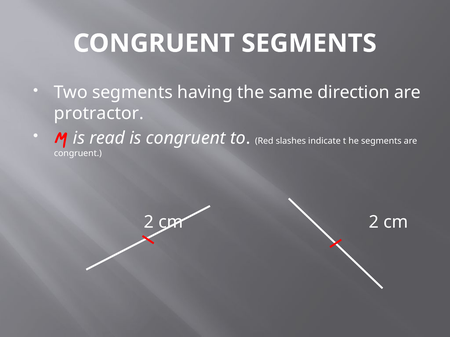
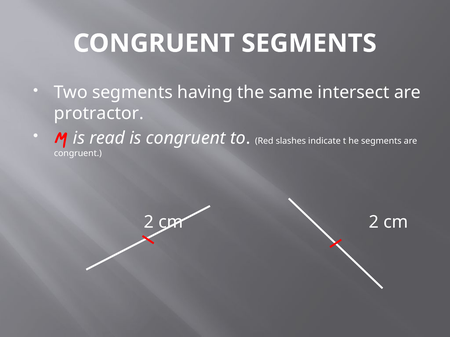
direction: direction -> intersect (354, 93)
